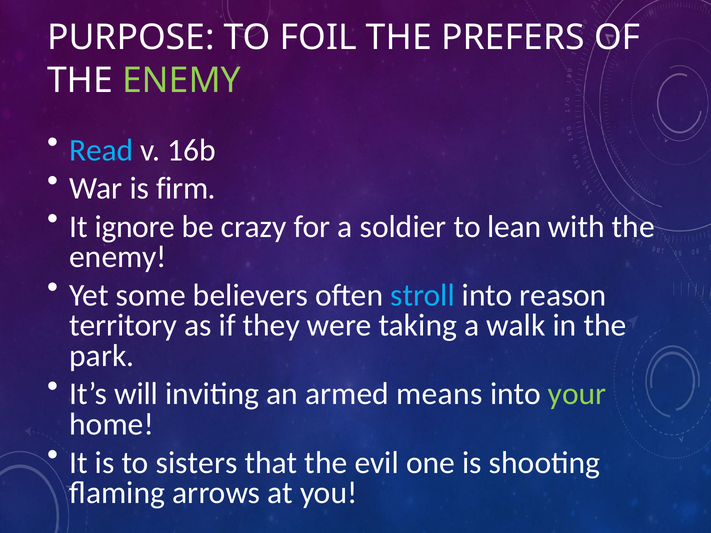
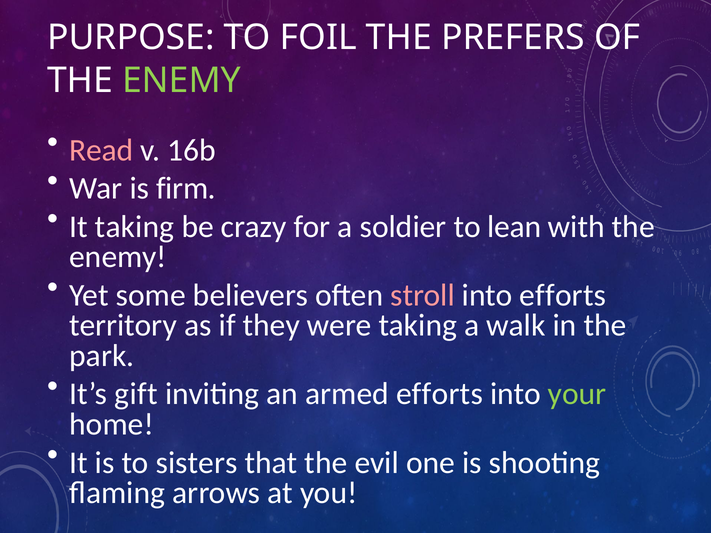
Read colour: light blue -> pink (101, 150)
It ignore: ignore -> taking (135, 227)
stroll colour: light blue -> pink (423, 295)
into reason: reason -> efforts (563, 295)
will: will -> gift (136, 394)
armed means: means -> efforts (439, 394)
